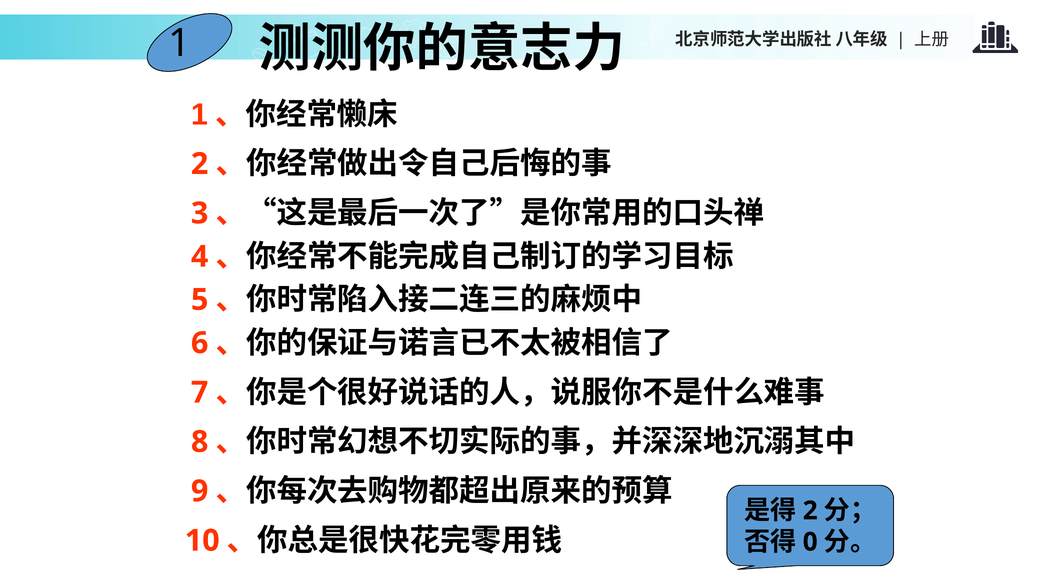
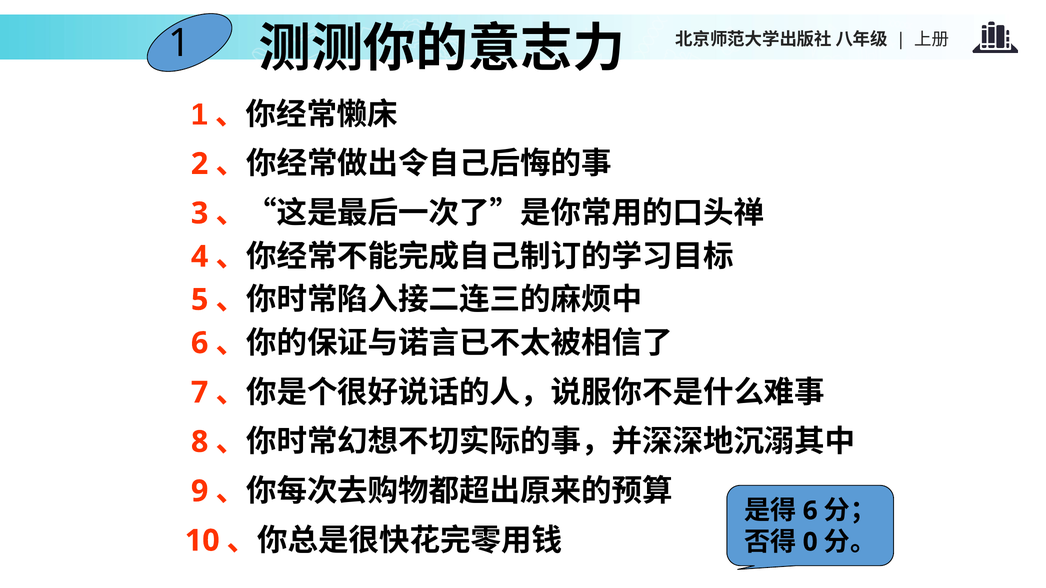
2: 2 -> 6 (810, 511)
